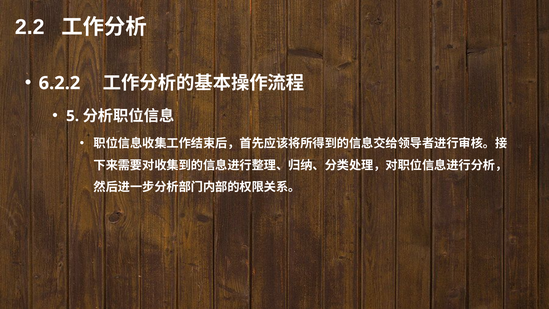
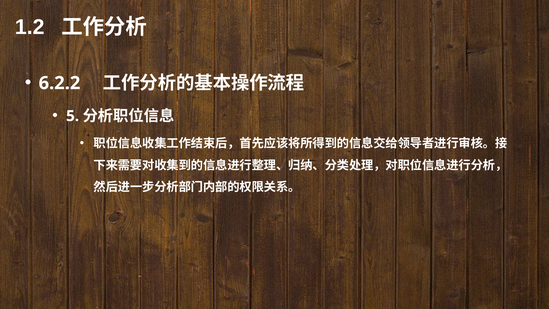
2.2: 2.2 -> 1.2 (30, 27)
